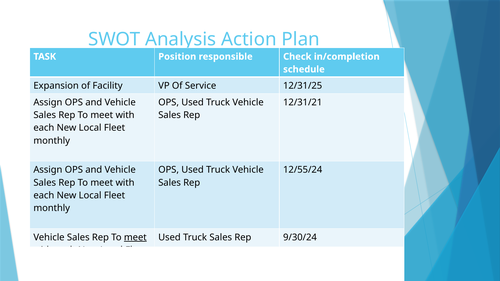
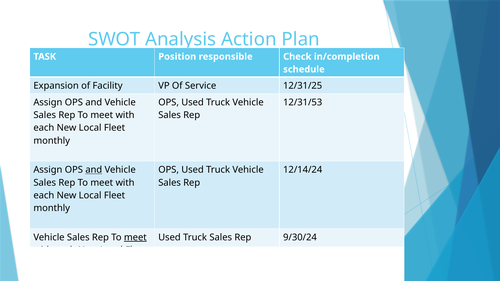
12/31/21: 12/31/21 -> 12/31/53 (303, 102)
and underline: none -> present (94, 170)
12/55/24: 12/55/24 -> 12/14/24 (303, 170)
